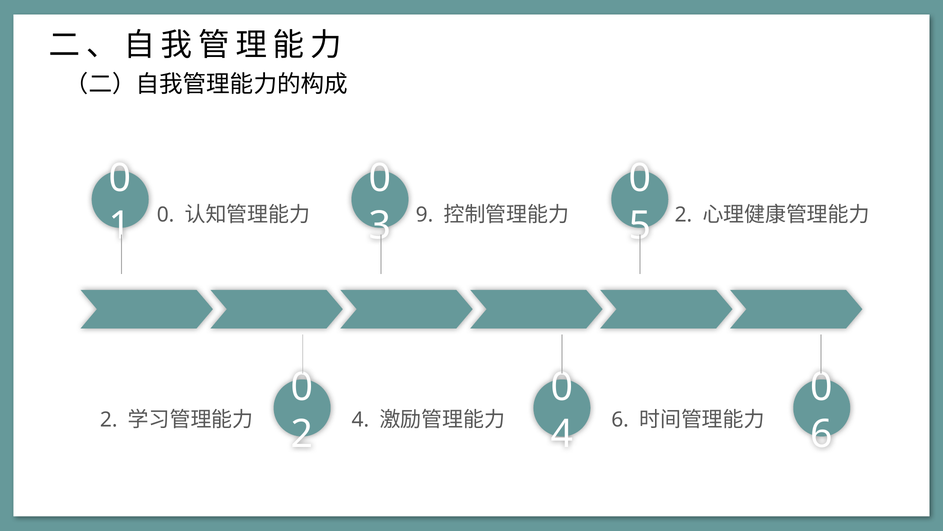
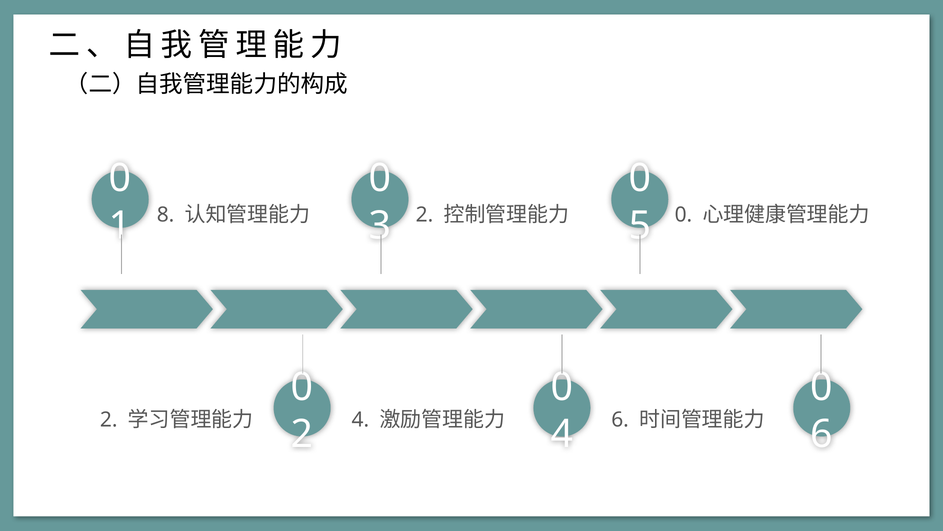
1 0: 0 -> 8 (166, 214)
3 9: 9 -> 2 (424, 214)
5 2: 2 -> 0 (683, 214)
